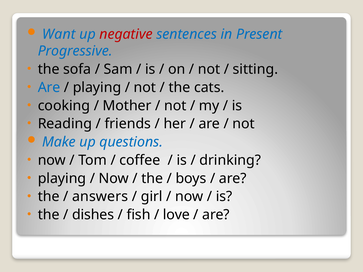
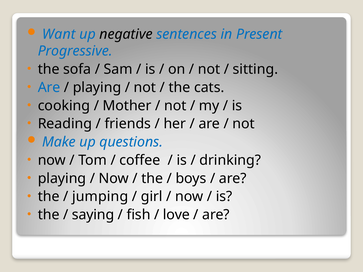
negative colour: red -> black (126, 34)
answers: answers -> jumping (100, 197)
dishes: dishes -> saying (93, 215)
